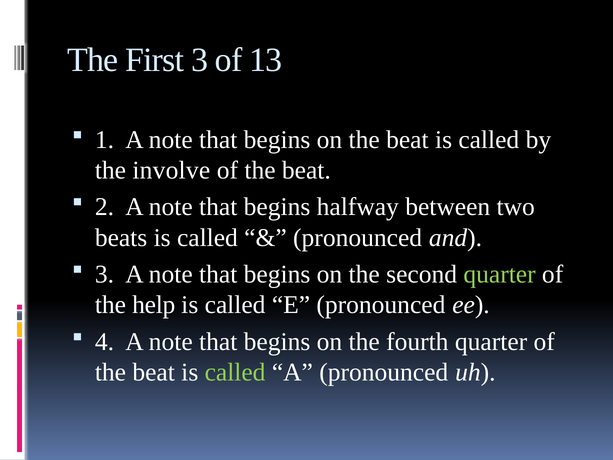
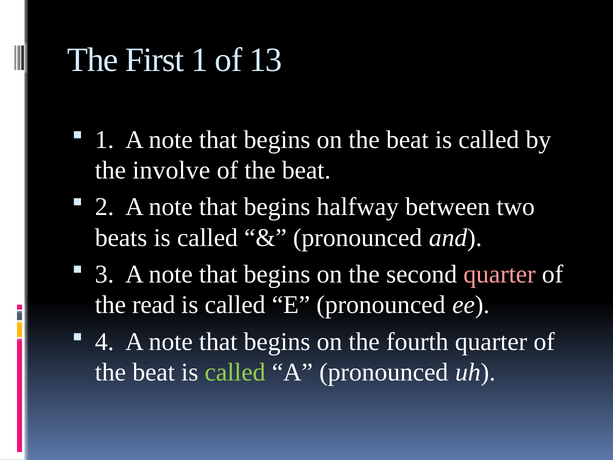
First 3: 3 -> 1 (200, 60)
quarter colour: light green -> pink (500, 274)
help: help -> read (154, 305)
